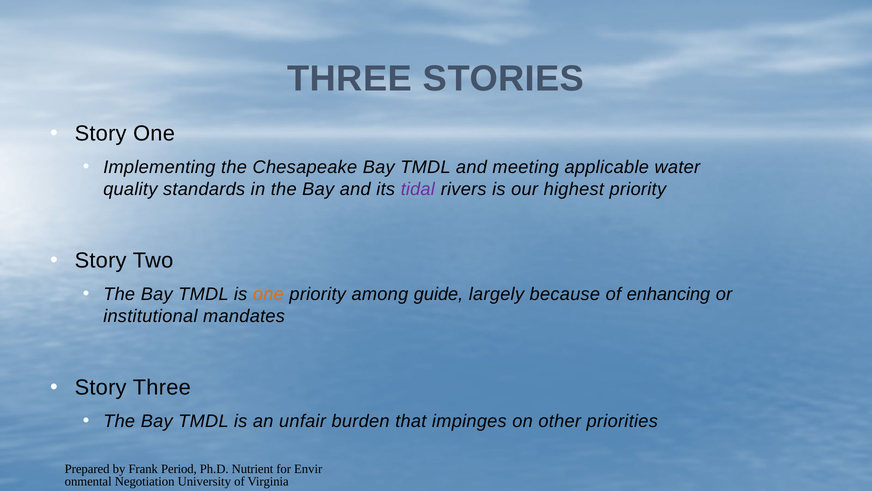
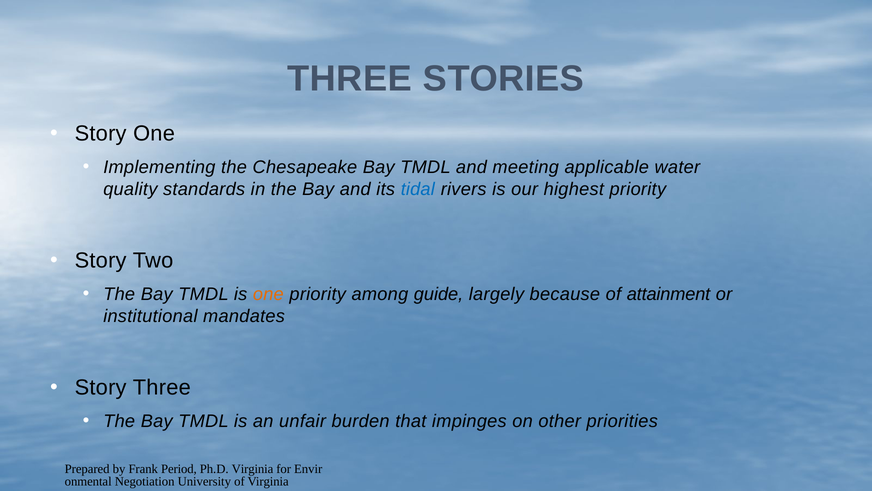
tidal colour: purple -> blue (418, 189)
enhancing: enhancing -> attainment (669, 294)
Ph.D Nutrient: Nutrient -> Virginia (253, 469)
